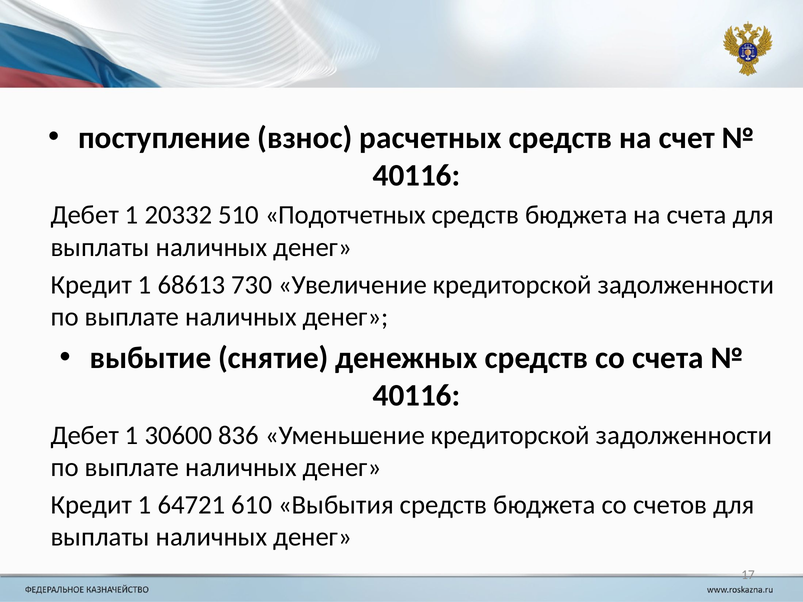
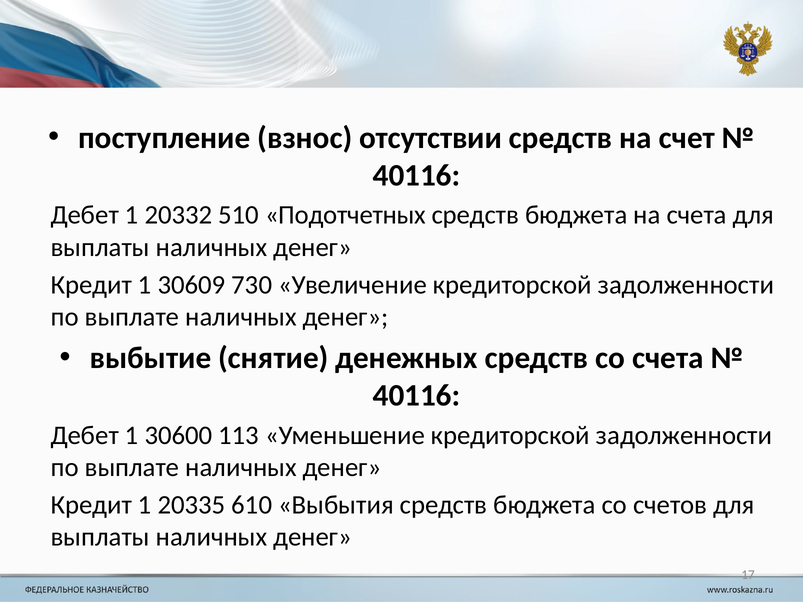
расчетных: расчетных -> отсутствии (431, 138)
68613: 68613 -> 30609 (191, 285)
836: 836 -> 113 (239, 436)
64721: 64721 -> 20335 (191, 505)
